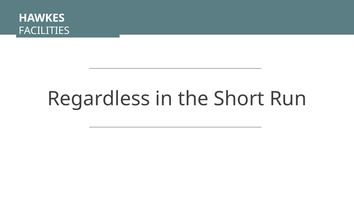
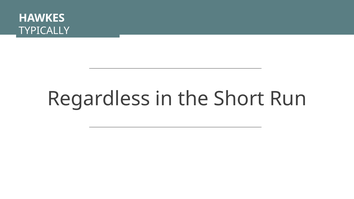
FACILITIES: FACILITIES -> TYPICALLY (44, 31)
